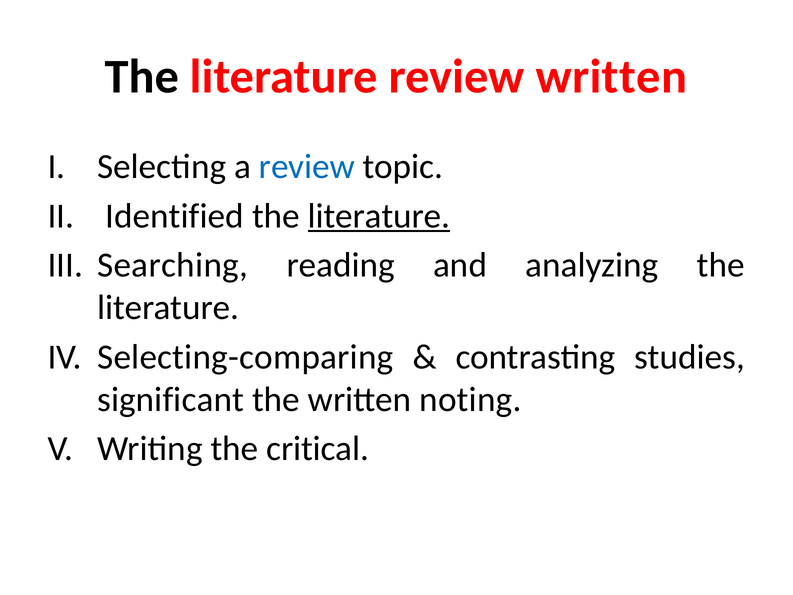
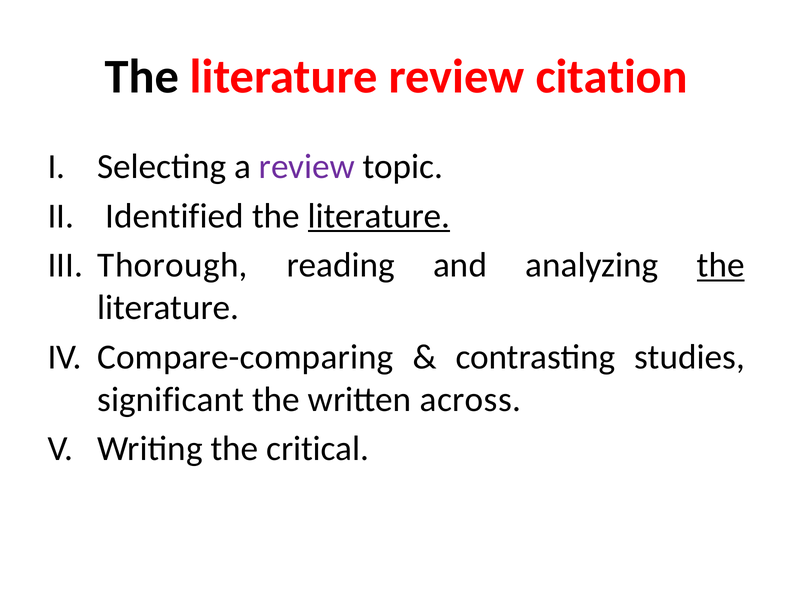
review written: written -> citation (612, 77)
review colour: blue -> purple (307, 166)
Searching: Searching -> Thorough (173, 265)
the underline: none -> present (721, 265)
Selecting-comparing: Selecting-comparing -> Compare-comparing (245, 357)
noting: noting -> across (470, 399)
